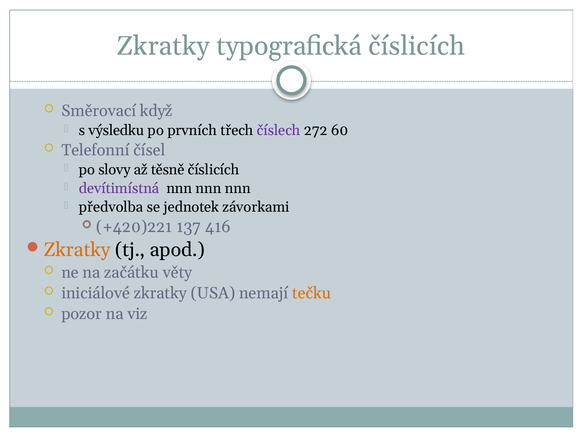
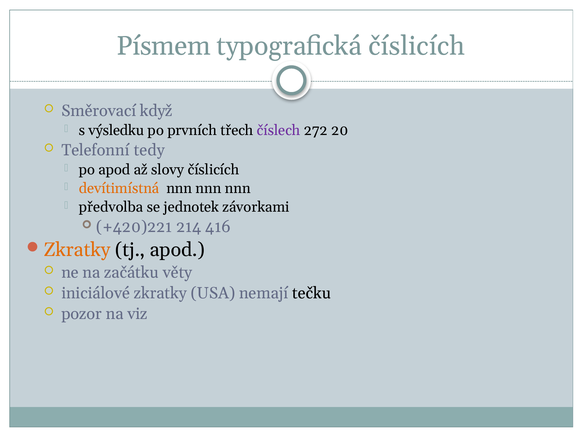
Zkratky: Zkratky -> Písmem (164, 46)
60: 60 -> 20 (340, 130)
čísel: čísel -> tedy (149, 150)
po slovy: slovy -> apod (114, 170)
těsně: těsně -> slovy (168, 170)
devítimístná colour: purple -> orange (119, 188)
137: 137 -> 214 (189, 227)
tečku colour: orange -> black (312, 293)
